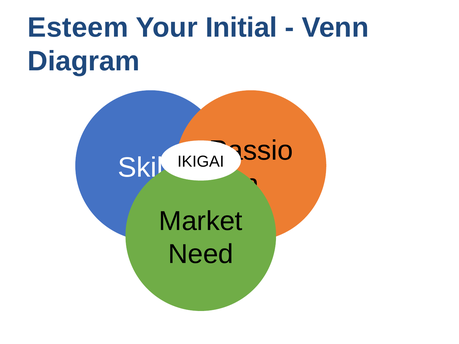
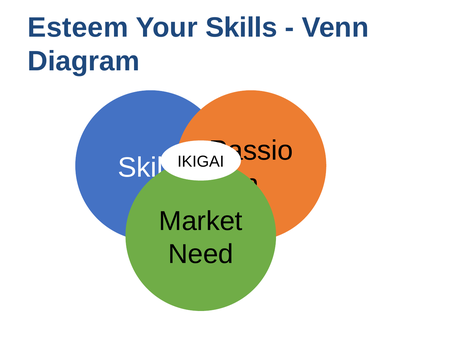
Your Initial: Initial -> Skills (241, 28)
